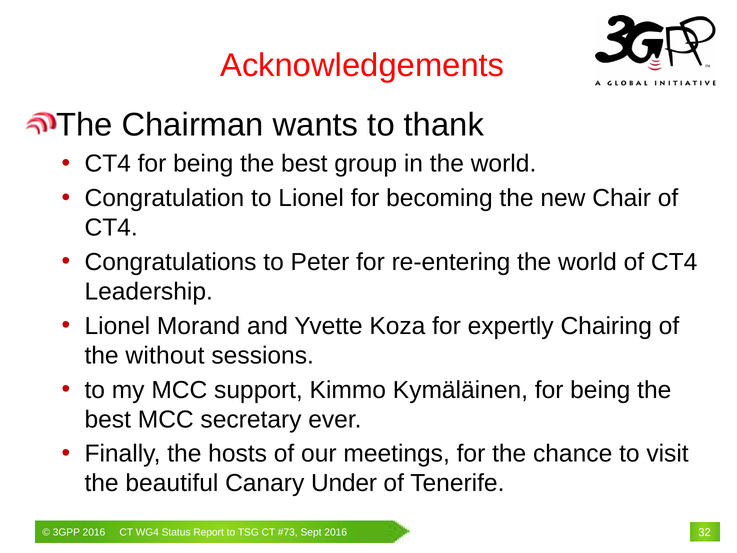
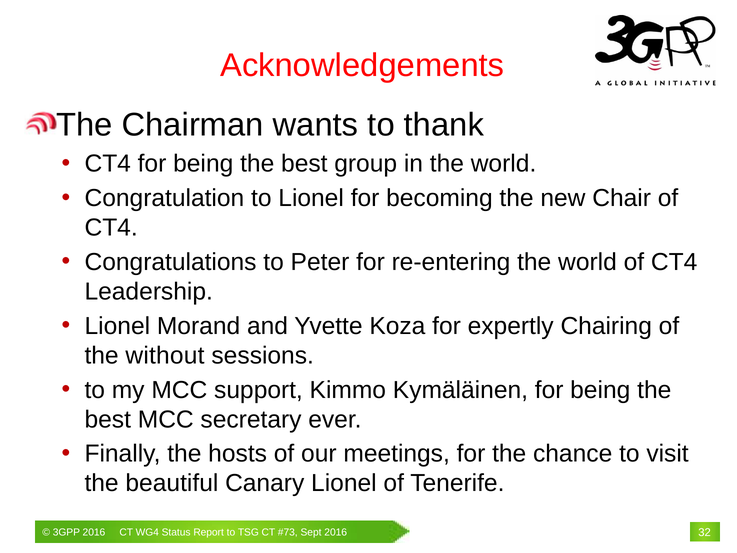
Canary Under: Under -> Lionel (344, 483)
